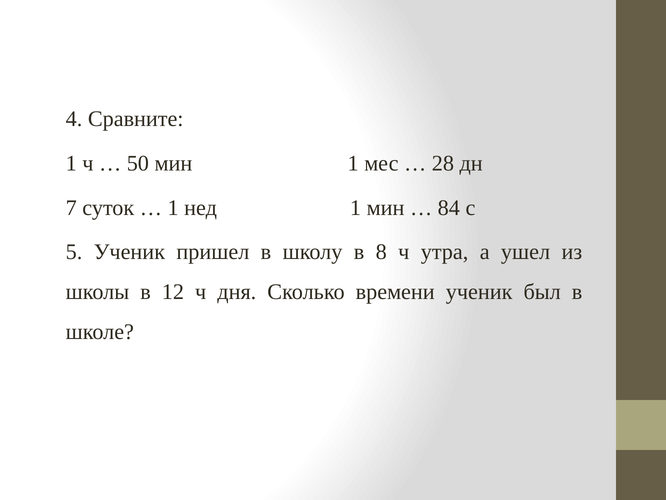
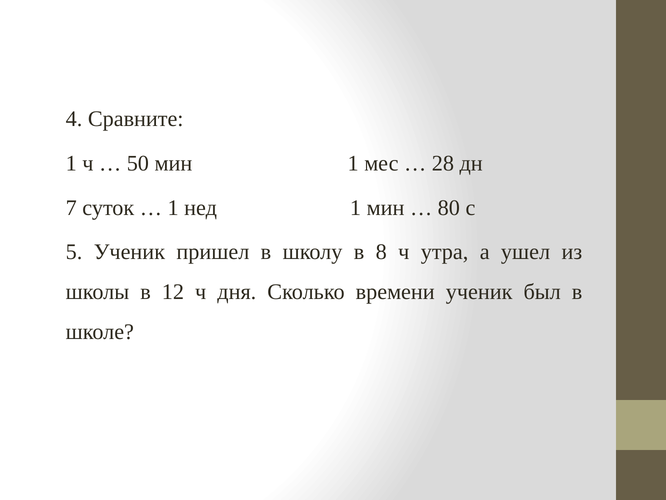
84: 84 -> 80 (449, 207)
